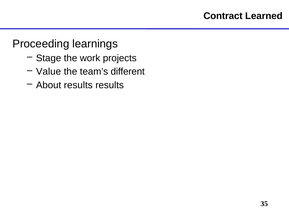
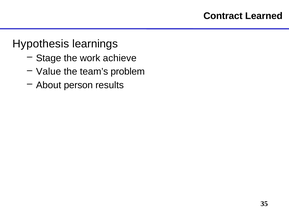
Proceeding: Proceeding -> Hypothesis (41, 44)
projects: projects -> achieve (120, 58)
different: different -> problem (128, 72)
About results: results -> person (78, 85)
